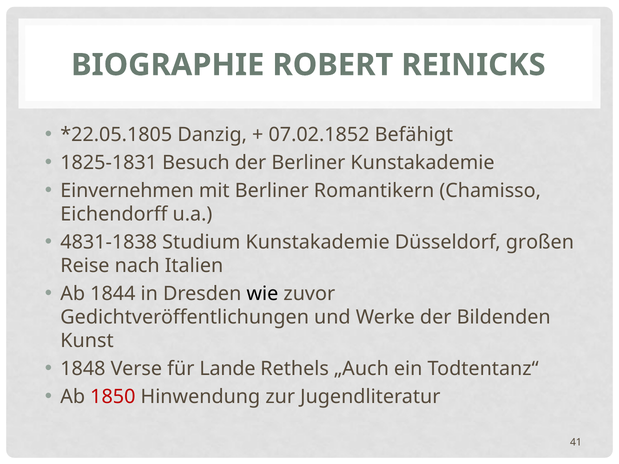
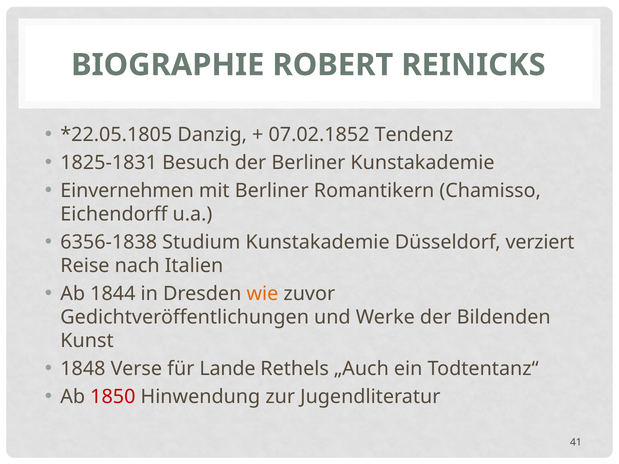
Befähigt: Befähigt -> Tendenz (414, 135)
4831-1838: 4831-1838 -> 6356-1838 (109, 242)
großen: großen -> verziert (540, 242)
wie colour: black -> orange (262, 294)
